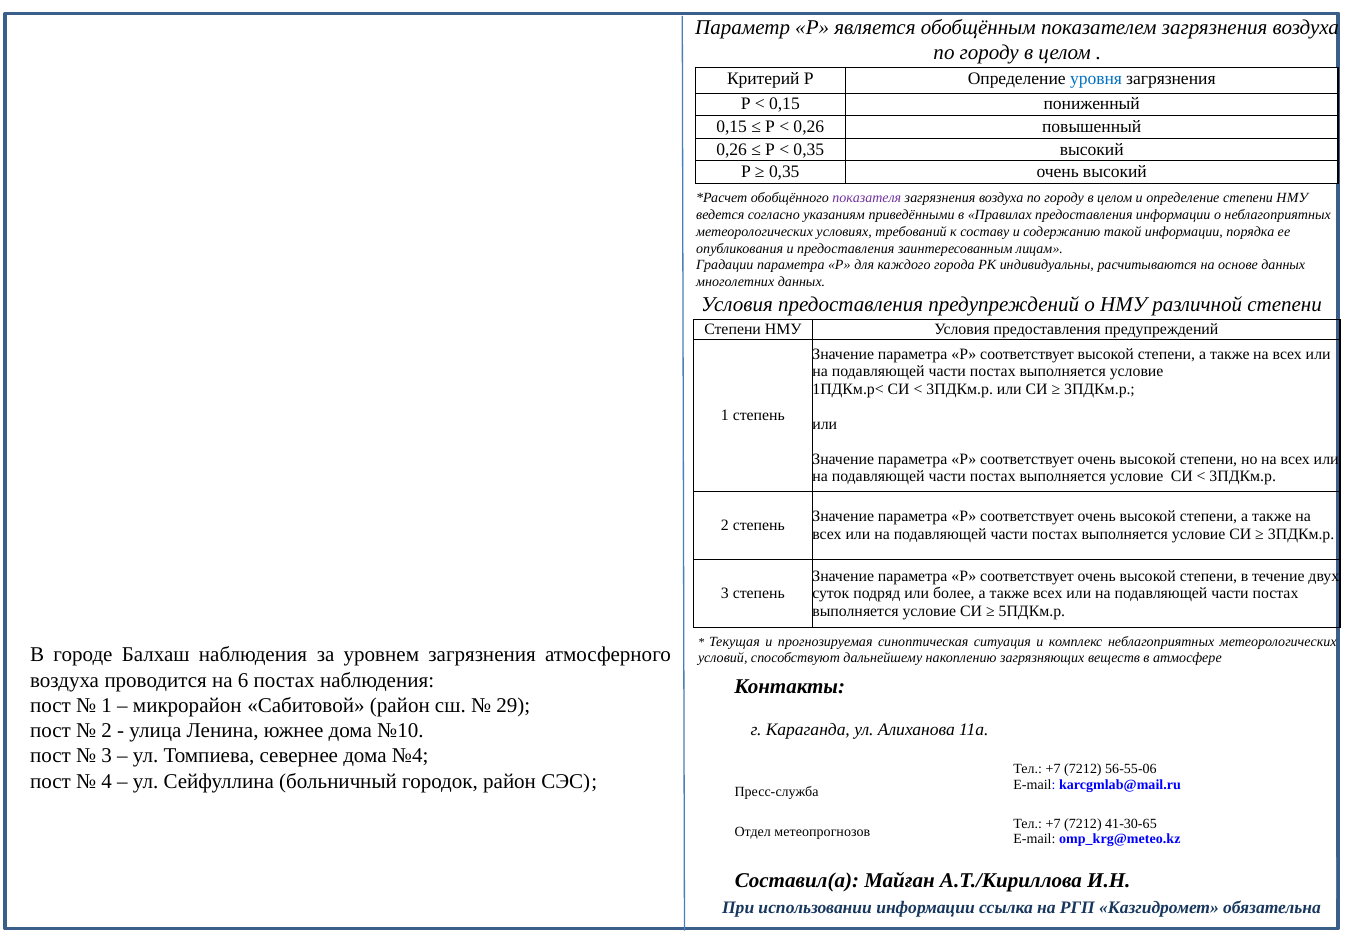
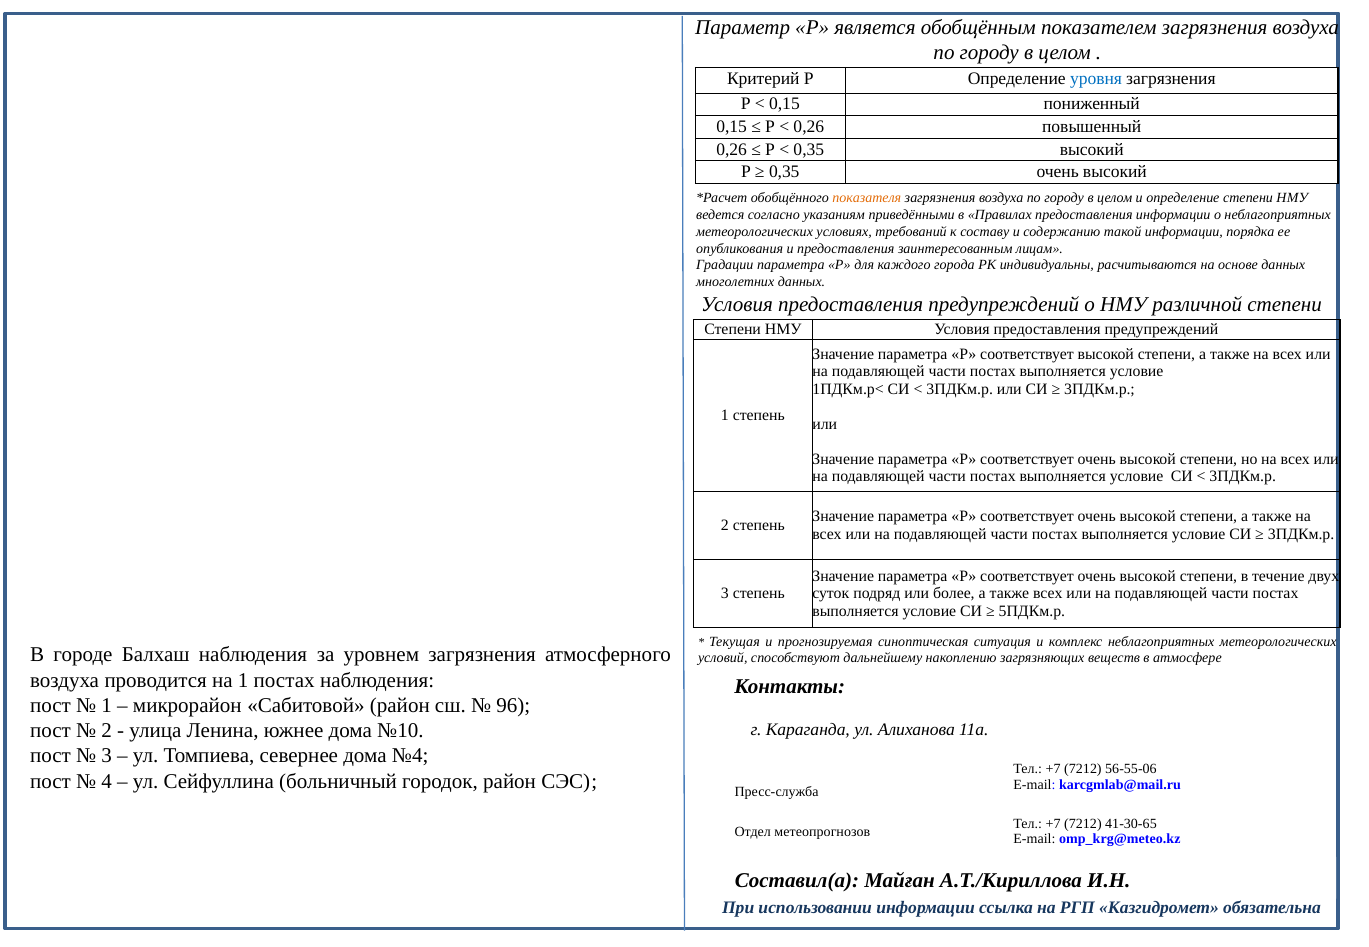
показателя colour: purple -> orange (867, 198)
на 6: 6 -> 1 (243, 681)
29: 29 -> 96 (513, 706)
